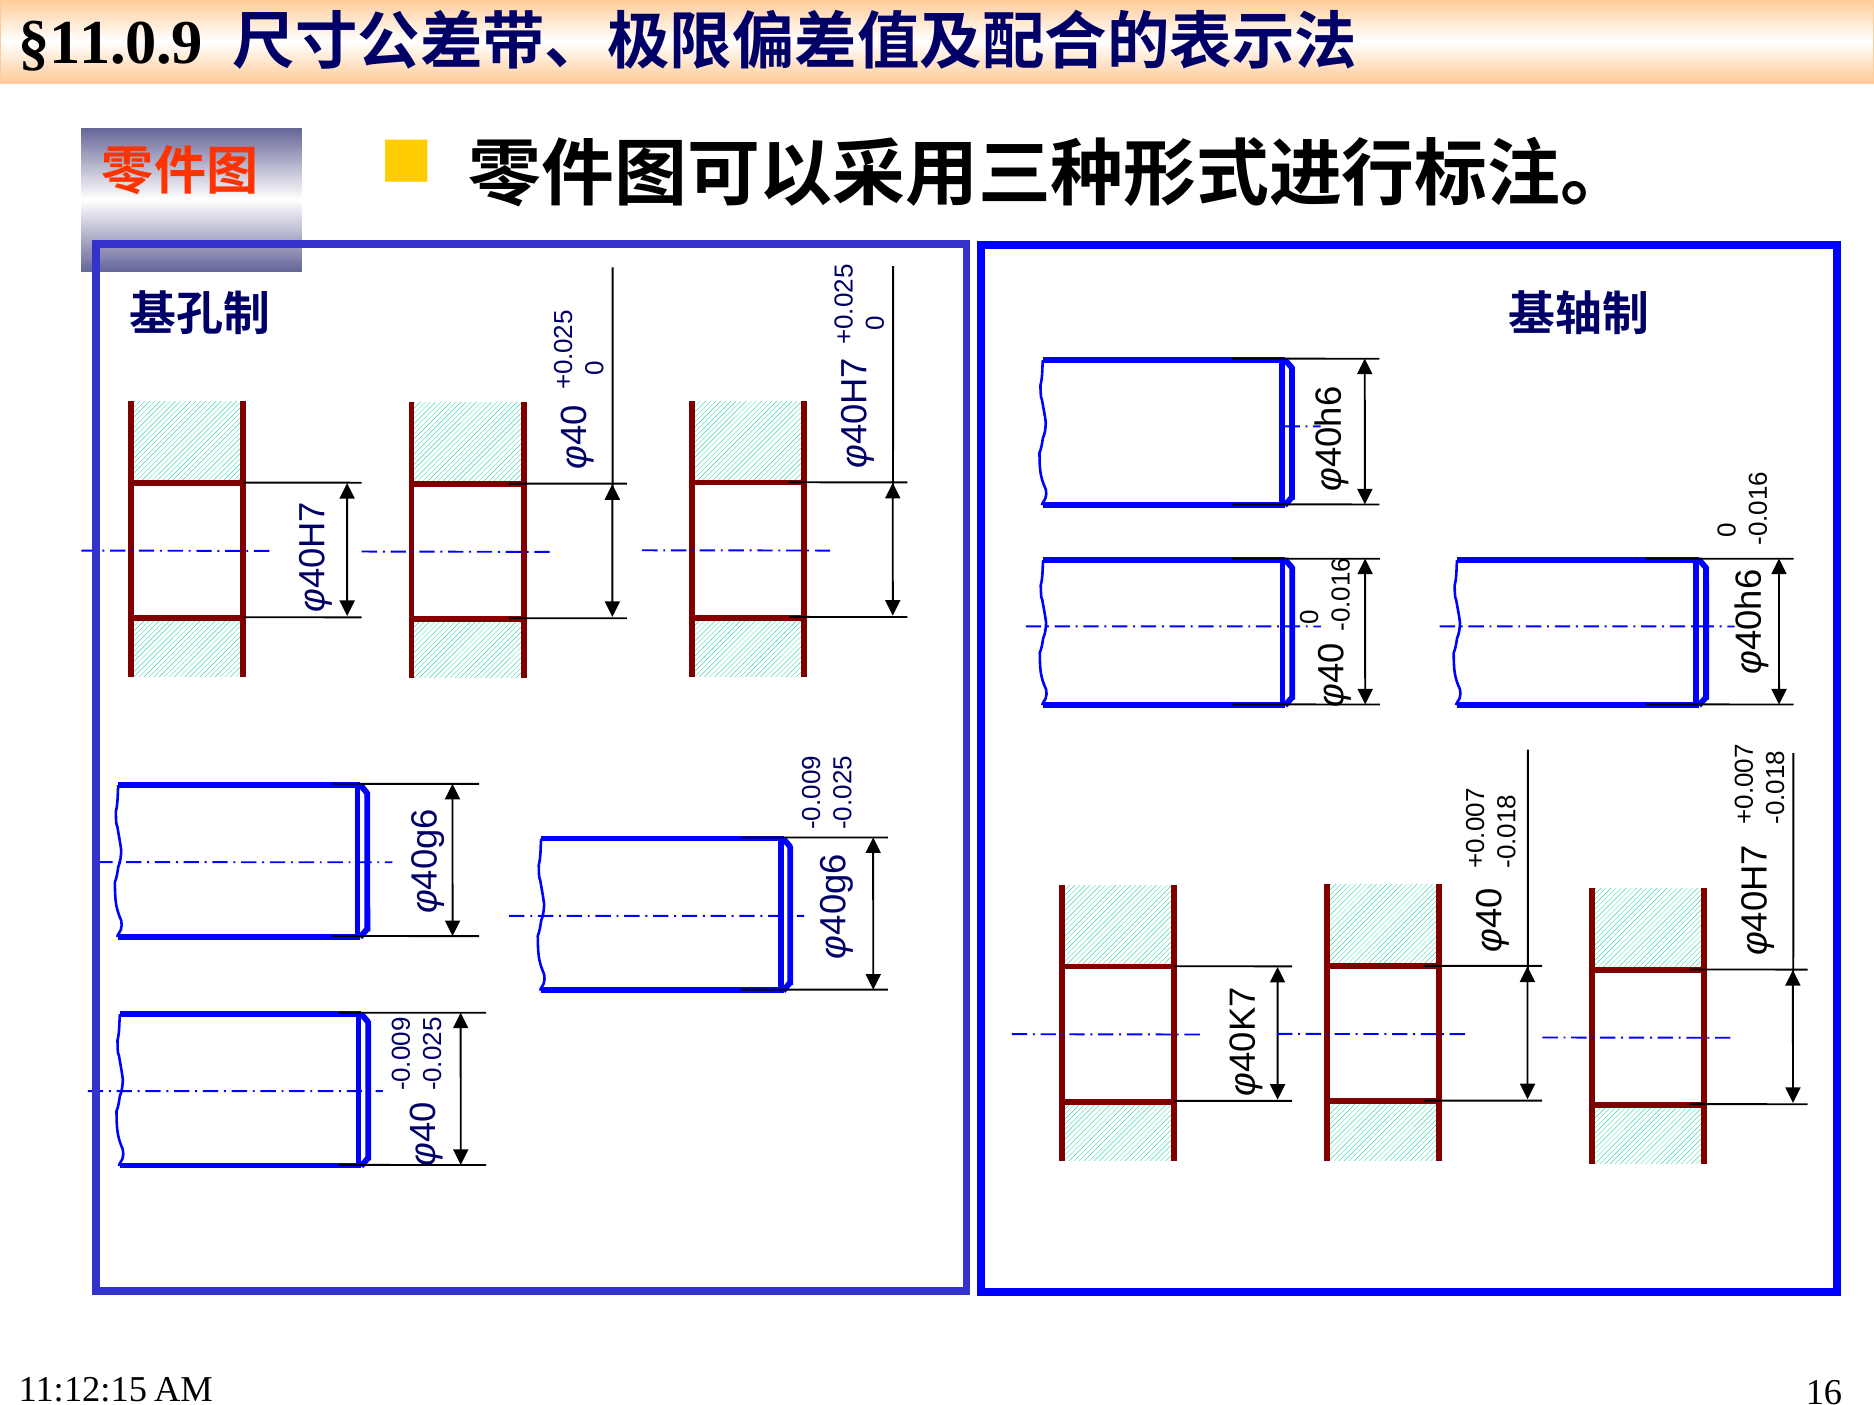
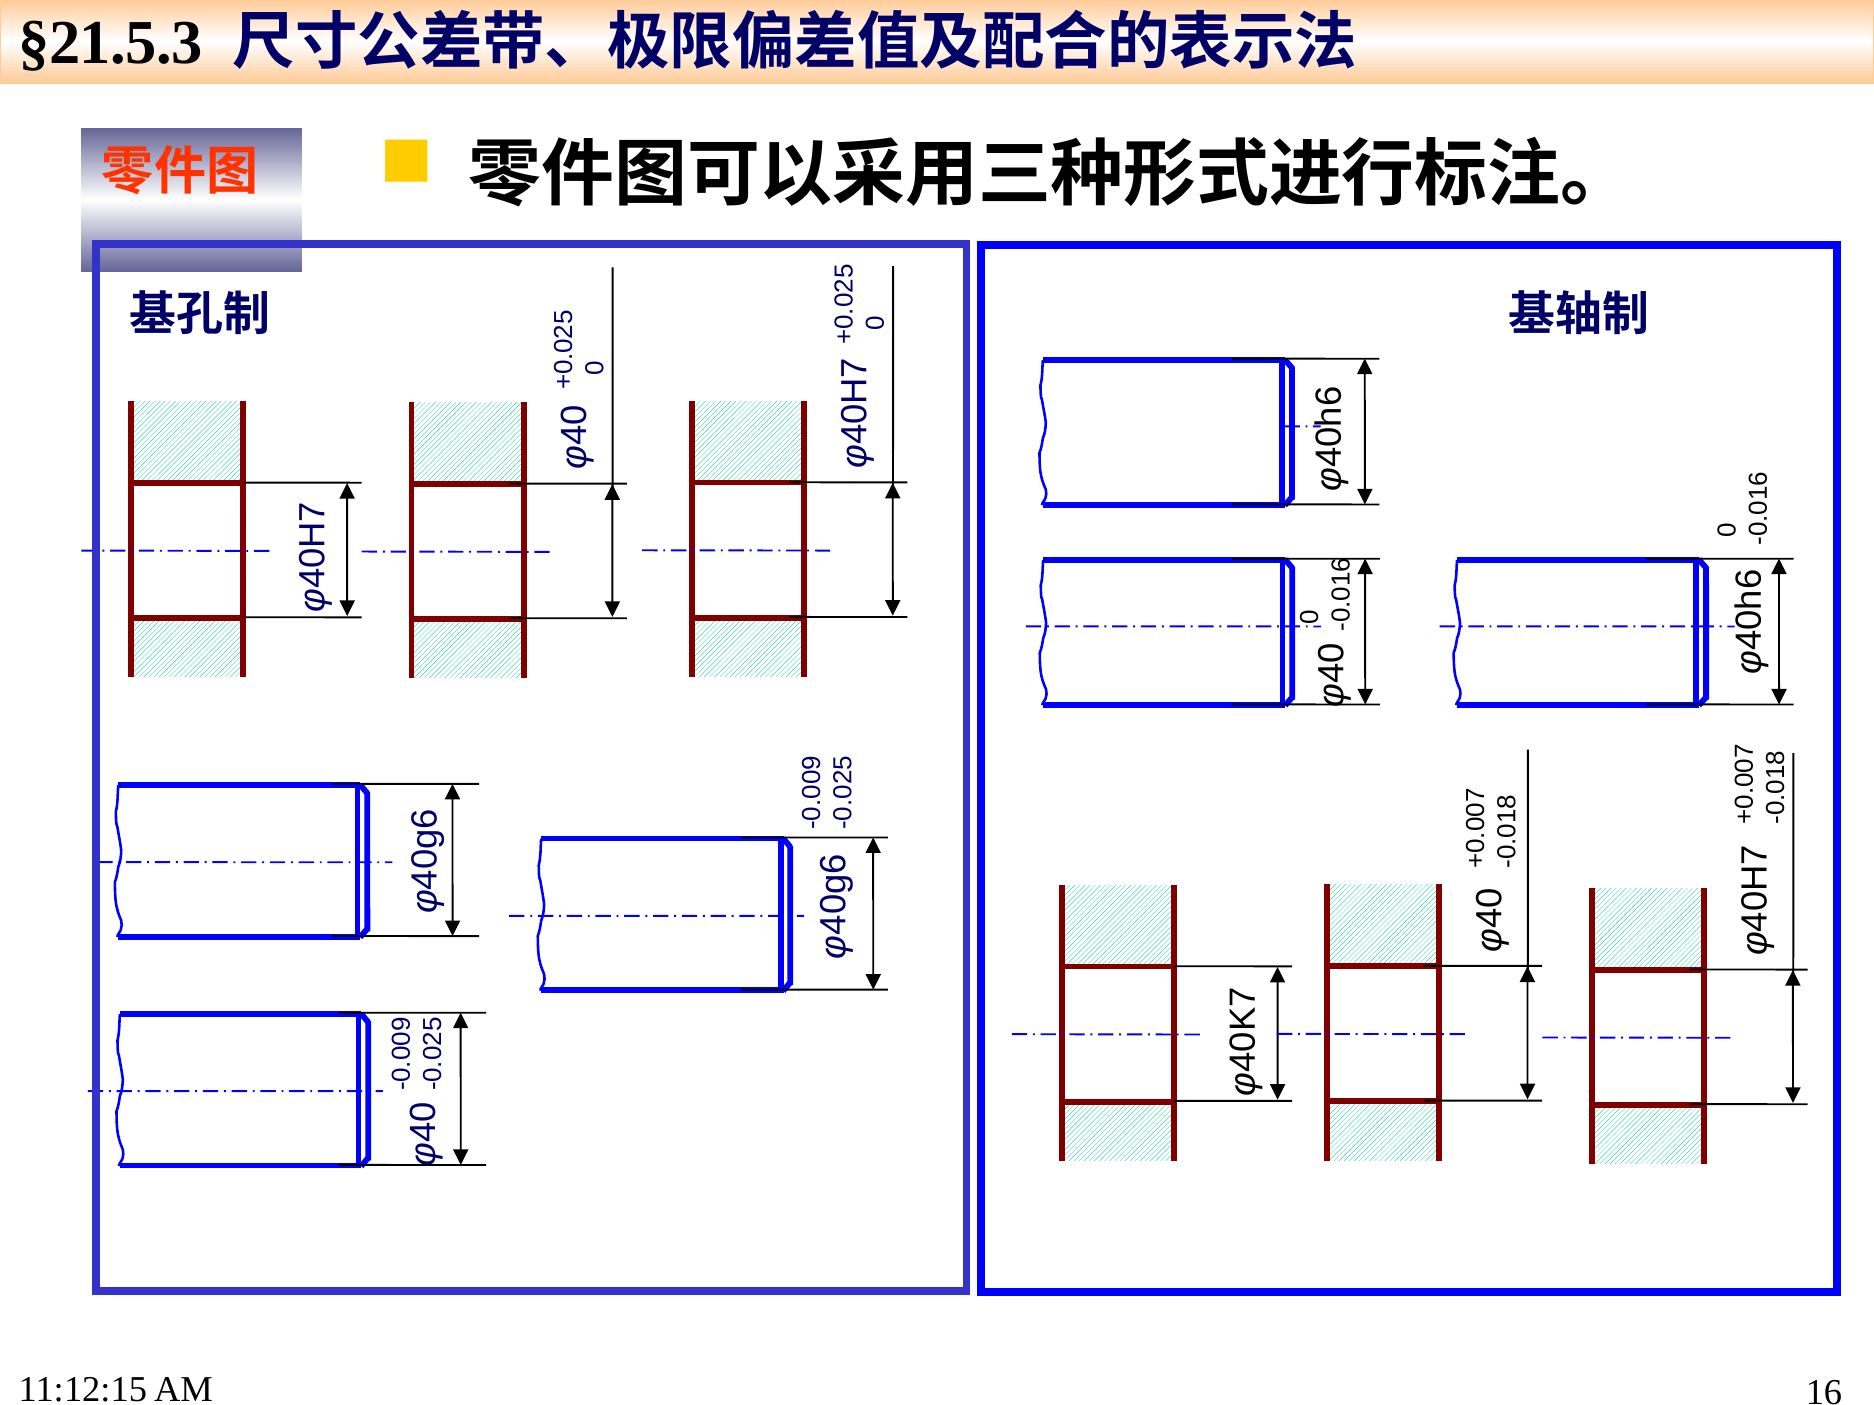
§11.0.9: §11.0.9 -> §21.5.3 (110, 43)
